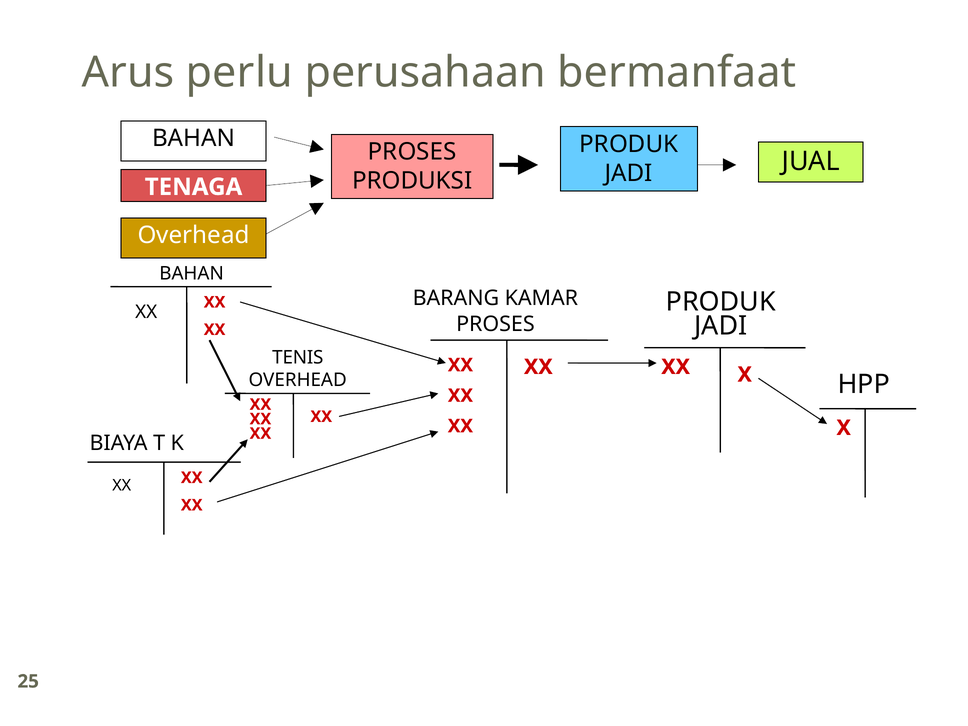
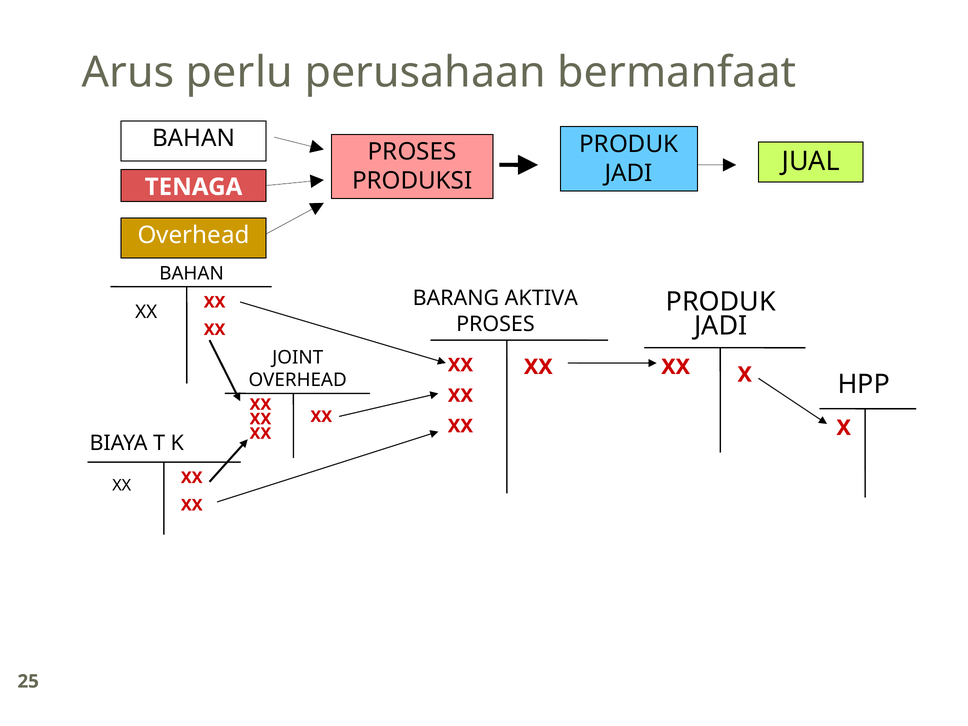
KAMAR: KAMAR -> AKTIVA (541, 298)
TENIS: TENIS -> JOINT (298, 357)
